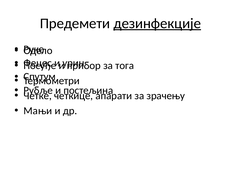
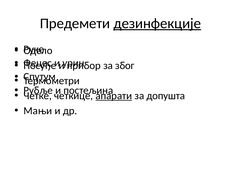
тога: тога -> због (125, 66)
апарати underline: none -> present (114, 96)
зрачењу: зрачењу -> допушта (166, 96)
